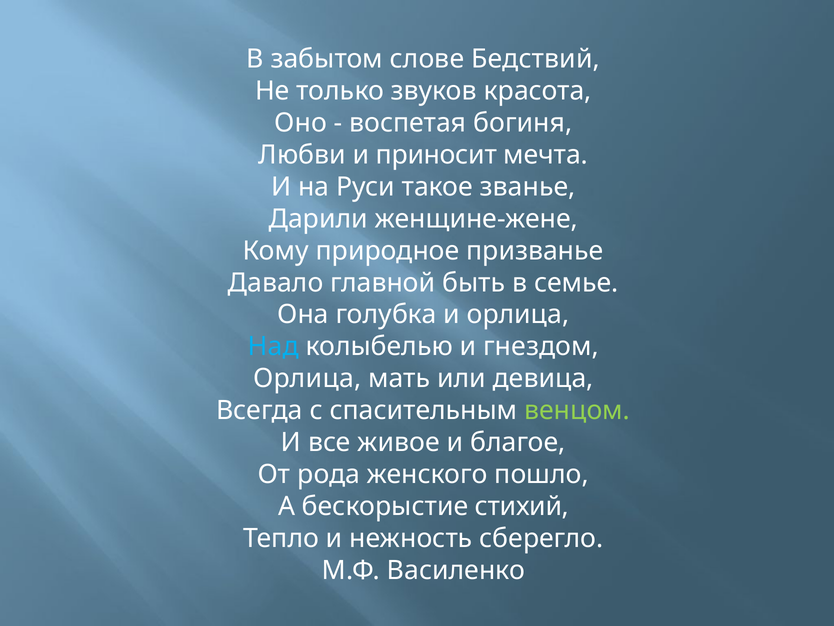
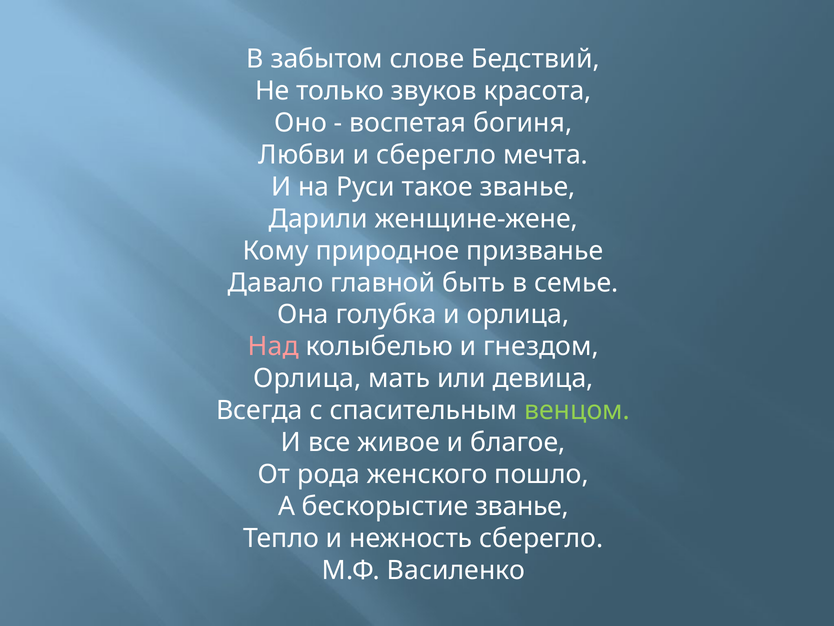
и приносит: приносит -> сберегло (436, 155)
Над colour: light blue -> pink (273, 346)
бескорыстие стихий: стихий -> званье (522, 506)
